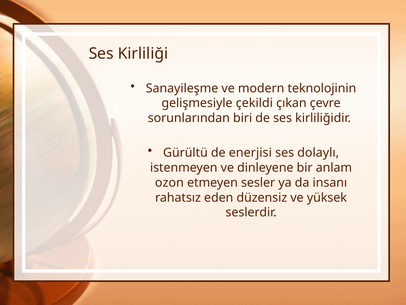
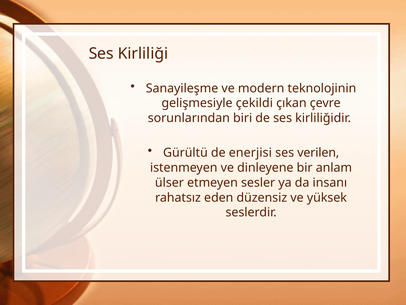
dolaylı: dolaylı -> verilen (318, 153)
ozon: ozon -> ülser (169, 182)
